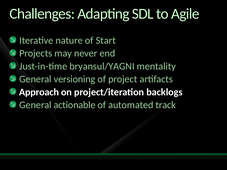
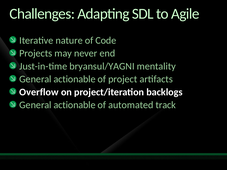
Start: Start -> Code (106, 40)
versioning: versioning -> actionable (75, 79)
Approach: Approach -> Overflow (39, 92)
